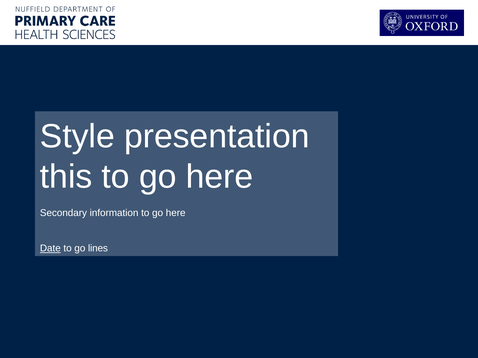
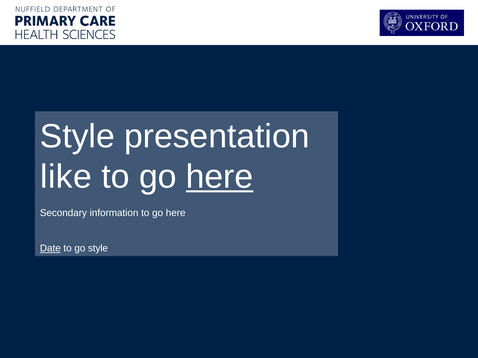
this: this -> like (66, 177)
here underline: none -> present (220, 177)
go lines: lines -> style (98, 249)
